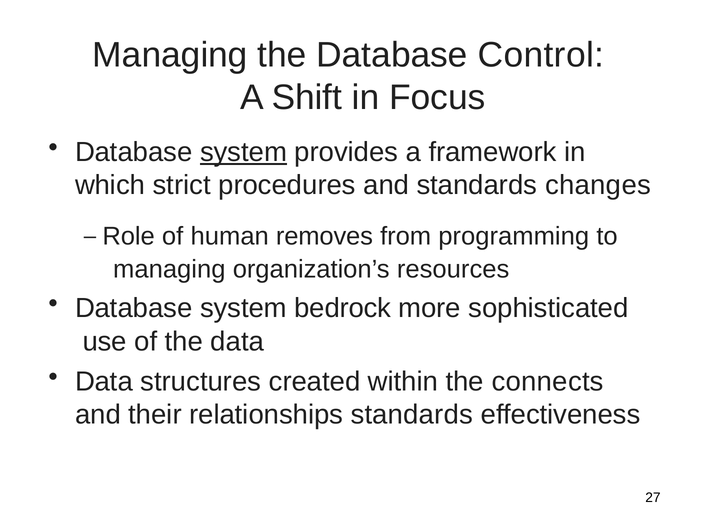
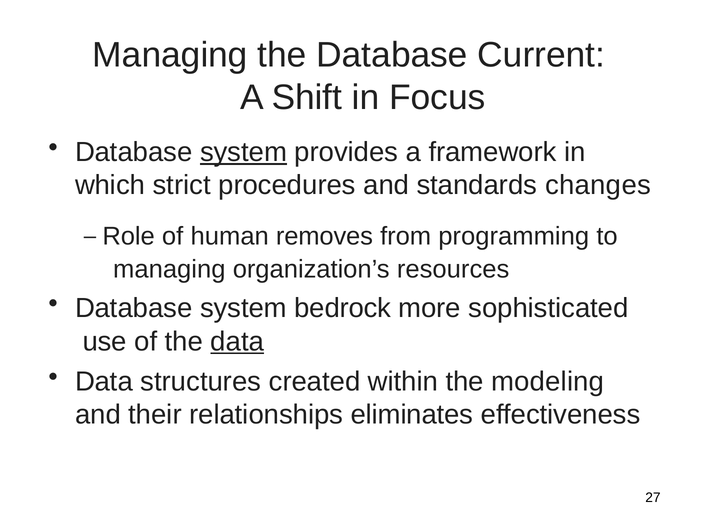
Control: Control -> Current (541, 55)
data underline: none -> present (237, 341)
connects: connects -> modeling (548, 381)
relationships standards: standards -> eliminates (412, 414)
